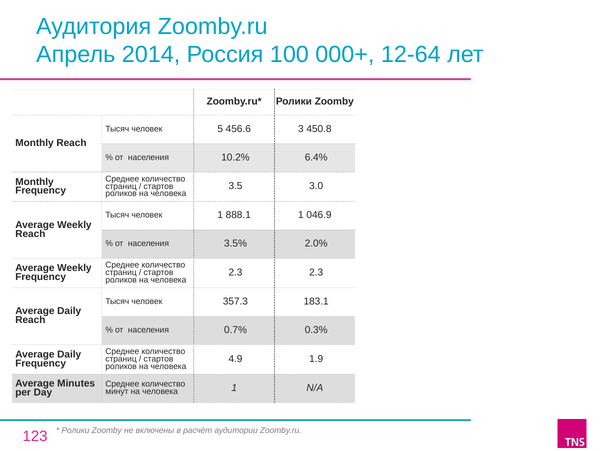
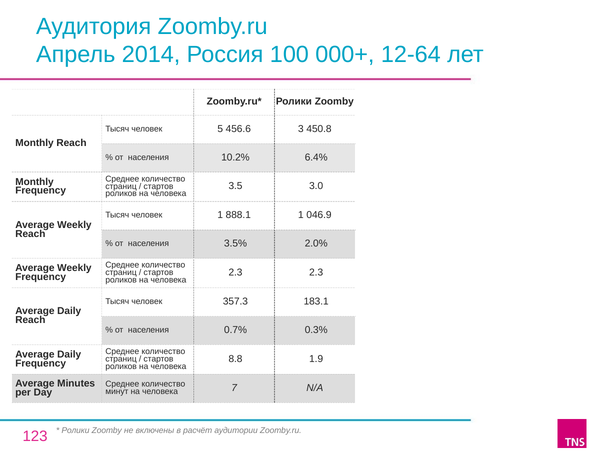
4.9: 4.9 -> 8.8 (235, 359)
человека 1: 1 -> 7 (234, 388)
